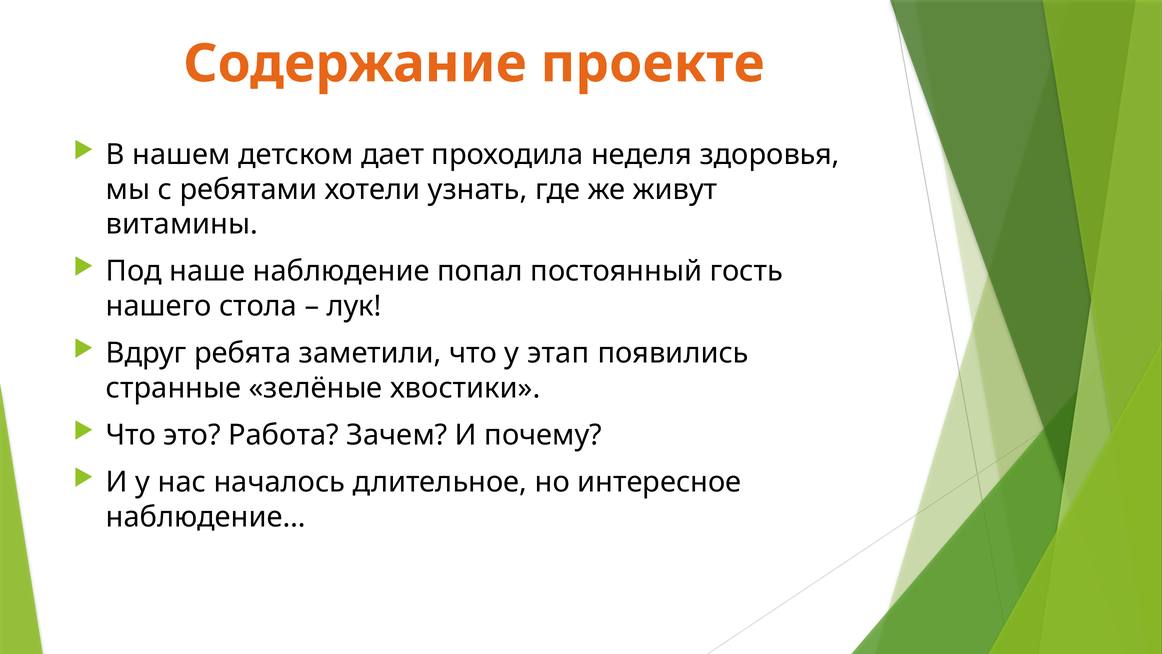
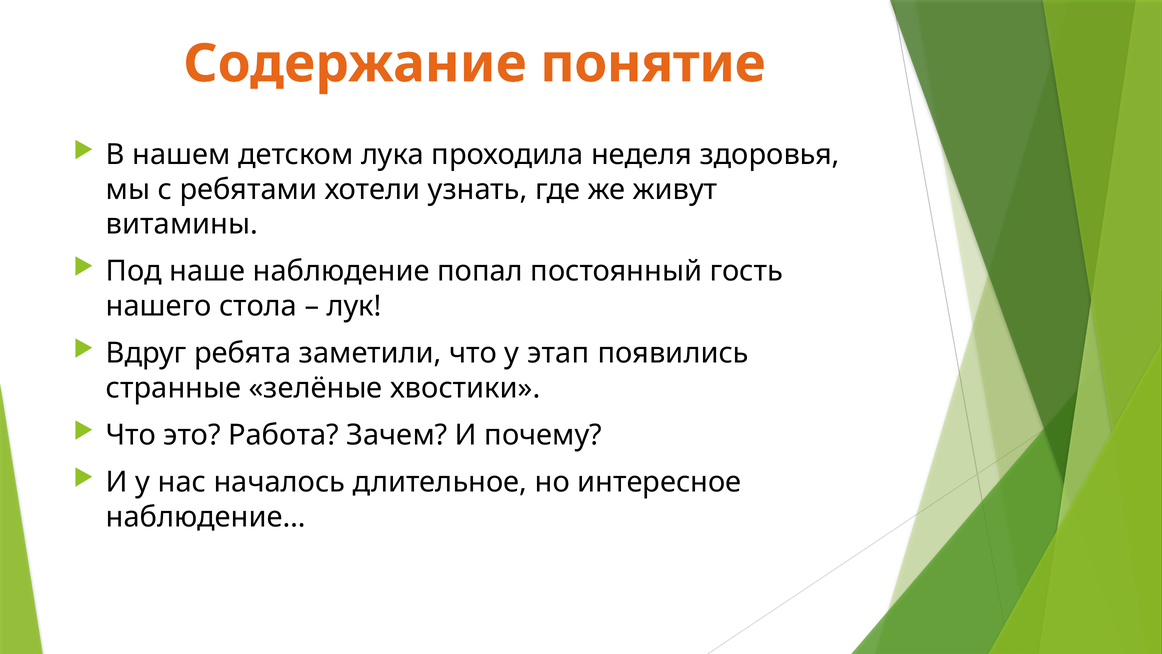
проекте: проекте -> понятие (653, 64)
дает: дает -> лука (393, 155)
